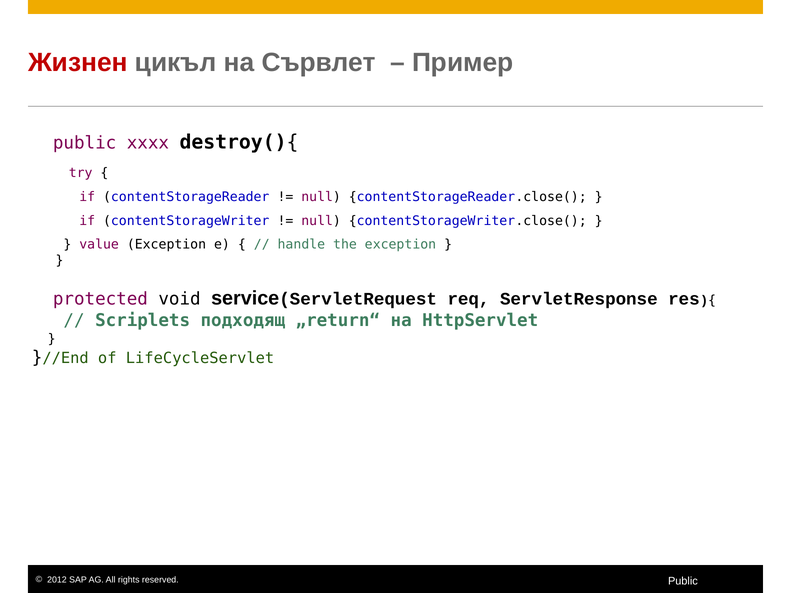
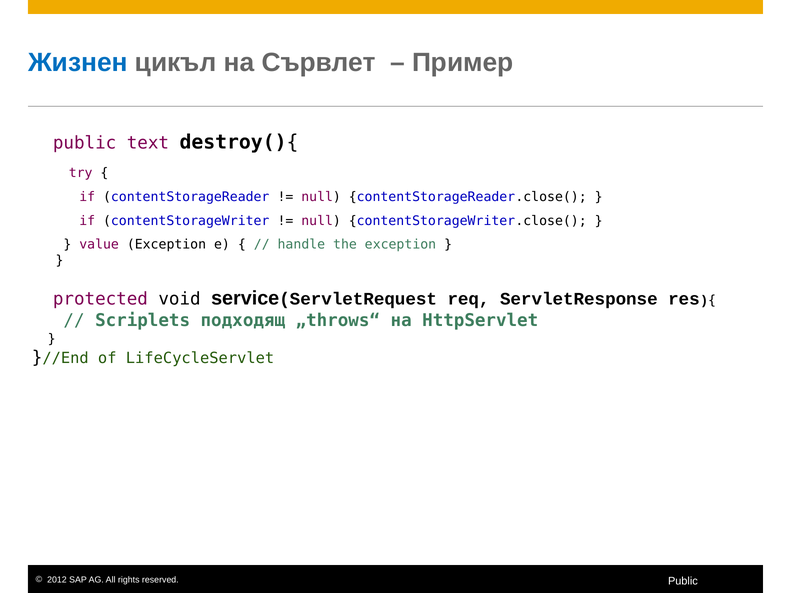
Жизнен colour: red -> blue (78, 63)
xxxx: xxxx -> text (148, 143)
„return“: „return“ -> „throws“ (338, 321)
